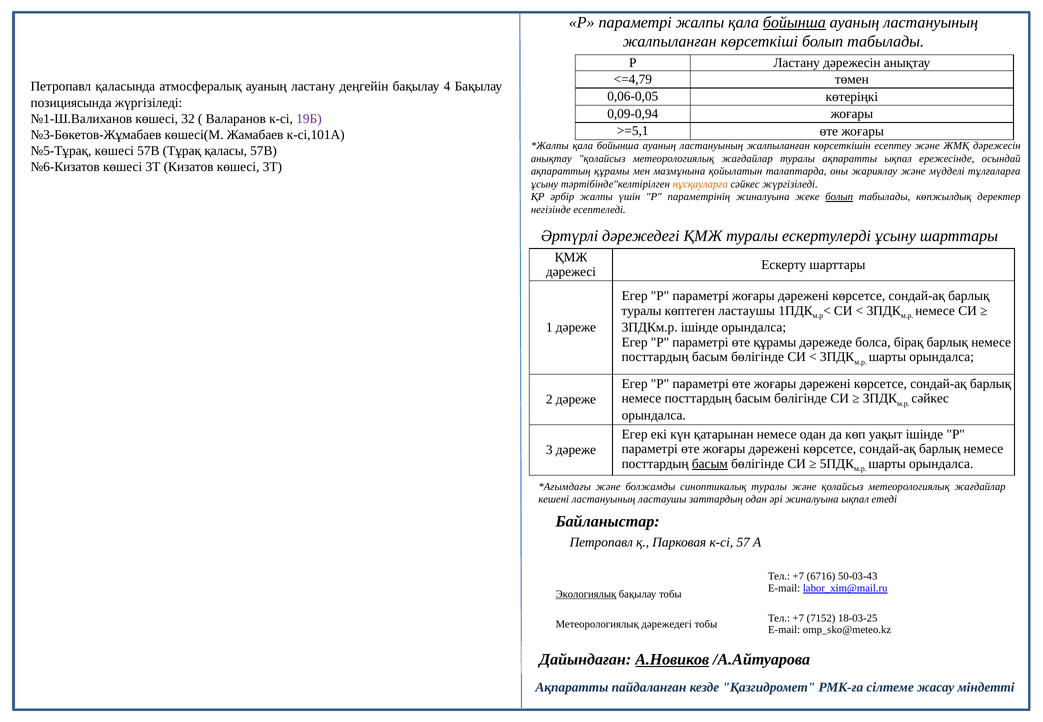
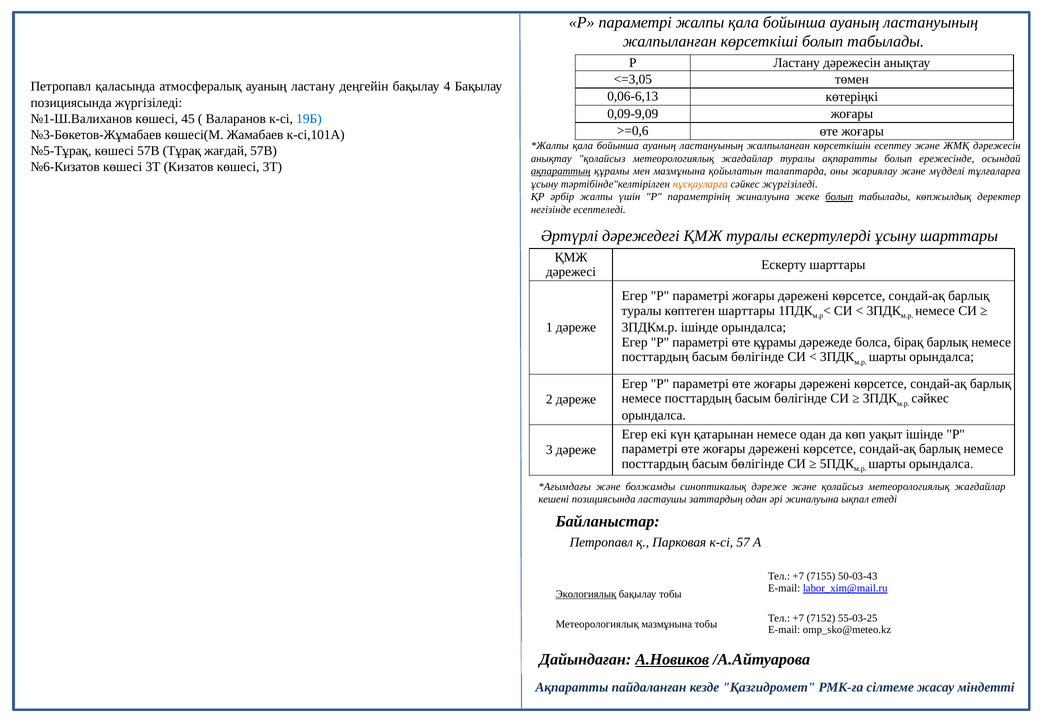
бойынша underline: present -> none (794, 22)
<=4,79: <=4,79 -> <=3,05 (633, 79)
0,06-0,05: 0,06-0,05 -> 0,06-6,13 (633, 97)
0,09-0,94: 0,09-0,94 -> 0,09-9,09 (633, 114)
32: 32 -> 45 (188, 119)
19Б colour: purple -> blue (309, 119)
>=5,1: >=5,1 -> >=0,6 (633, 131)
қаласы: қаласы -> жағдай (226, 151)
ақпаратты ықпал: ықпал -> болып (898, 159)
ақпараттың underline: none -> present (561, 171)
көптеген ластаушы: ластаушы -> шарттары (747, 311)
басым underline: present -> none (710, 464)
синоптикалық туралы: туралы -> дәреже (769, 487)
кешені ластануының: ластануының -> позициясында (604, 499)
6716: 6716 -> 7155 (821, 576)
18-03-25: 18-03-25 -> 55-03-25 (858, 618)
Метеорологиялық дәрежедегі: дәрежедегі -> мазмұнына (667, 624)
